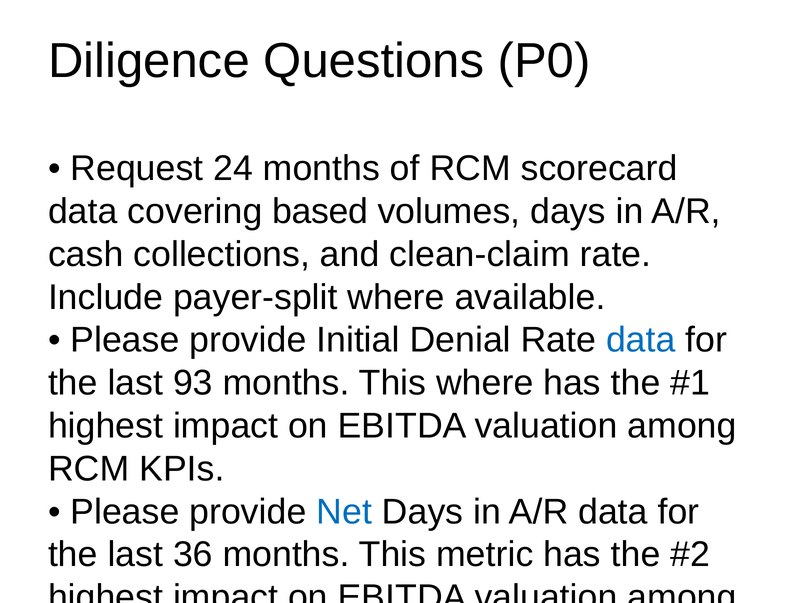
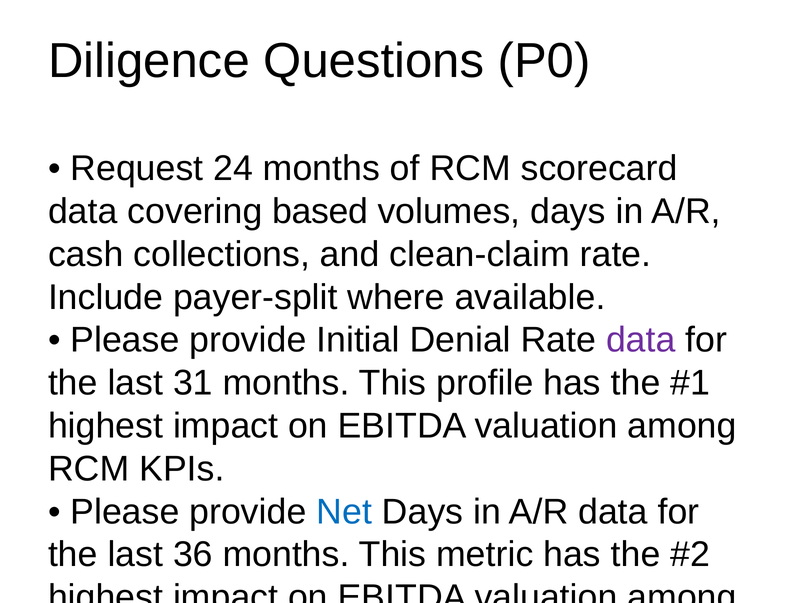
data colour: blue -> purple (641, 340)
93: 93 -> 31 (193, 383)
This where: where -> profile (485, 383)
